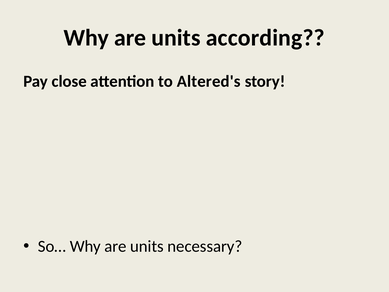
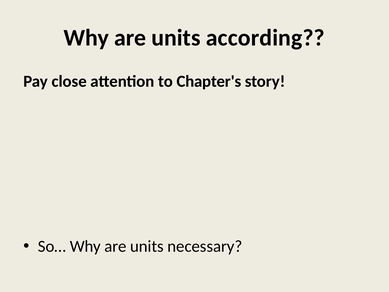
Altered's: Altered's -> Chapter's (209, 81)
